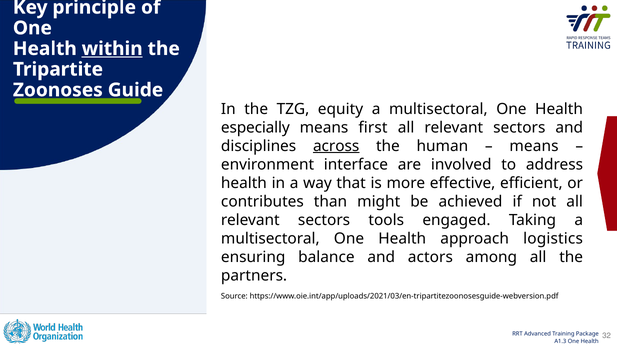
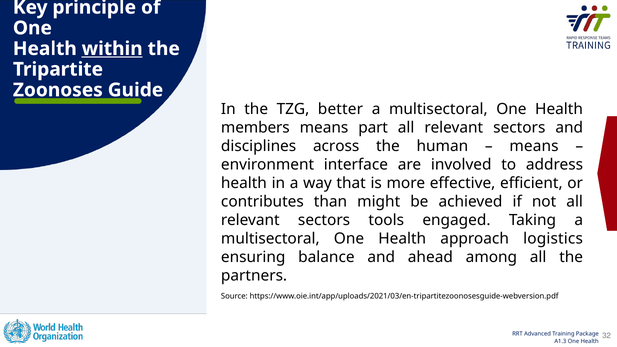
equity: equity -> better (340, 109)
especially: especially -> members (255, 128)
first: first -> part (373, 128)
across underline: present -> none (336, 146)
actors: actors -> ahead (430, 257)
